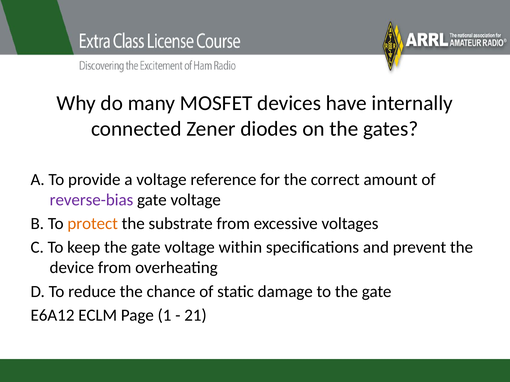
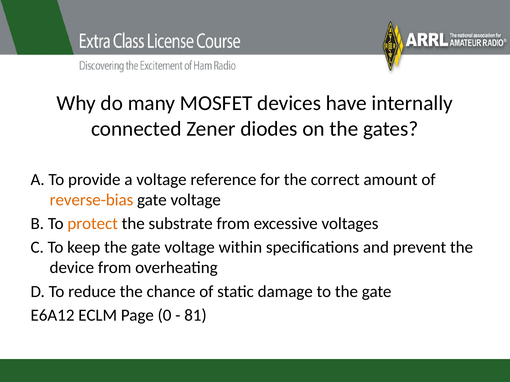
reverse-bias colour: purple -> orange (91, 200)
1: 1 -> 0 (165, 316)
21: 21 -> 81 (195, 316)
